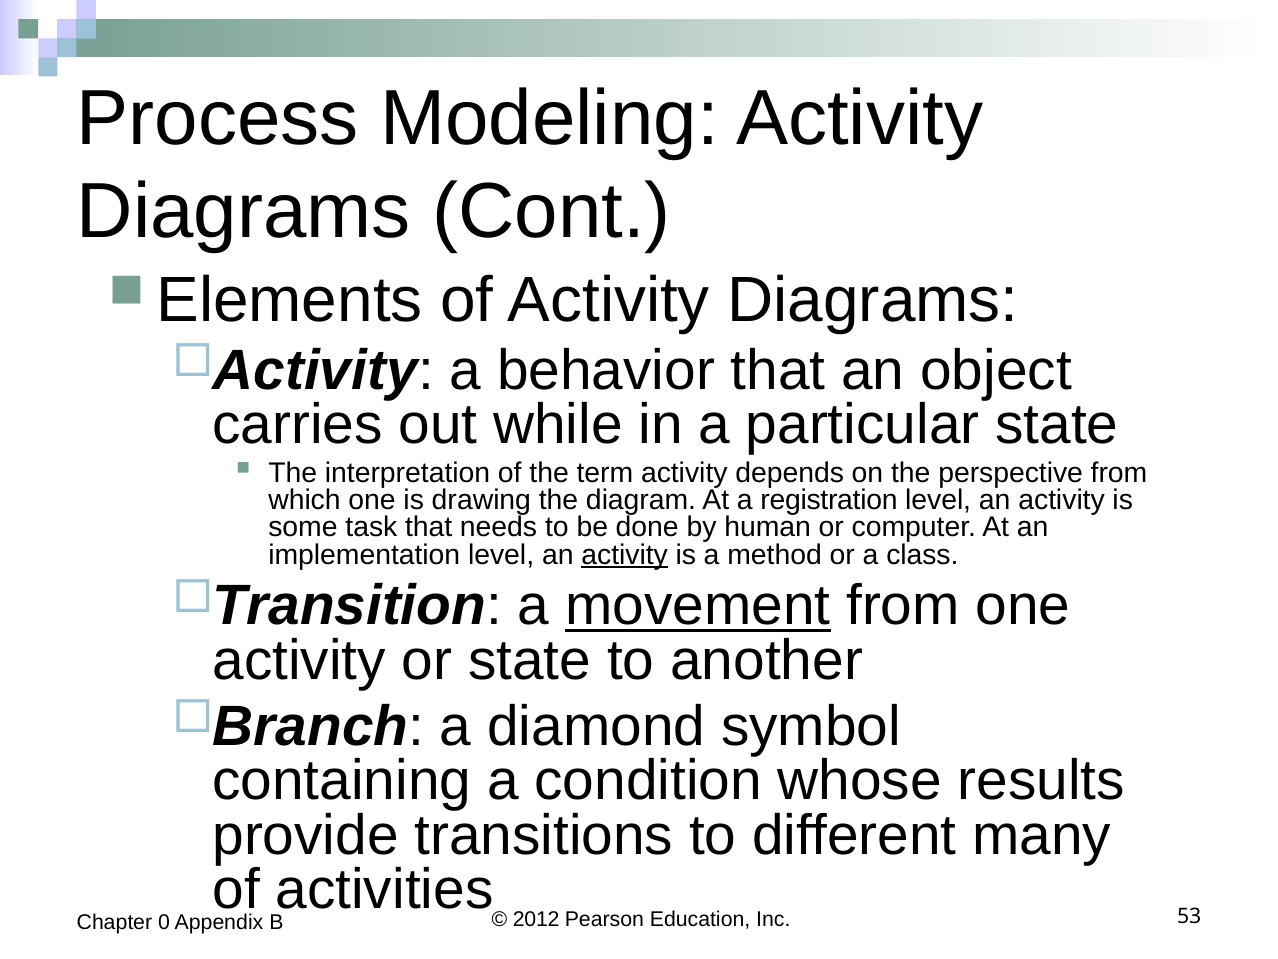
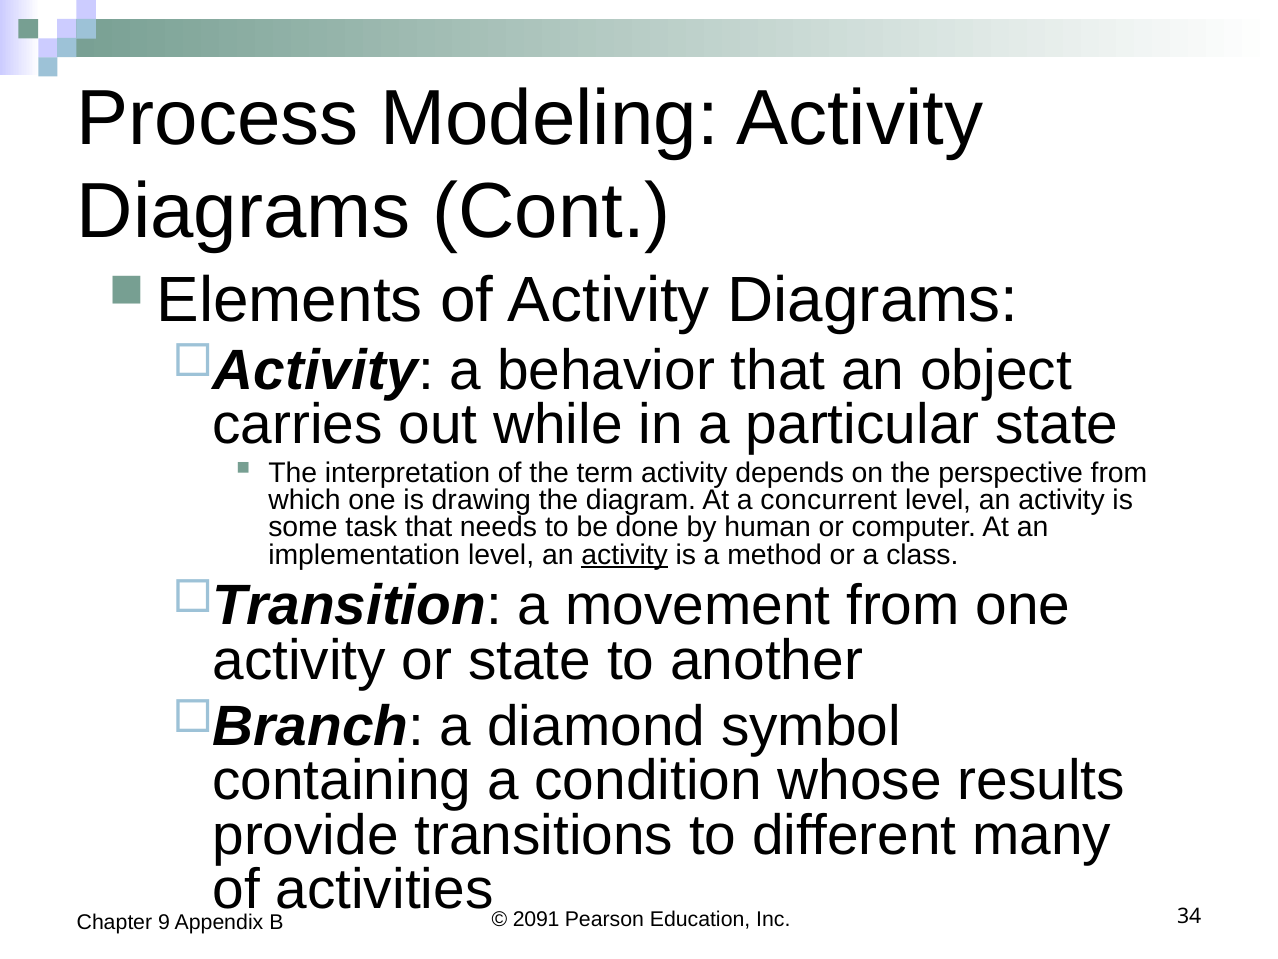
registration: registration -> concurrent (829, 500)
movement underline: present -> none (698, 605)
2012: 2012 -> 2091 (536, 919)
0: 0 -> 9 (164, 922)
53: 53 -> 34 (1189, 916)
